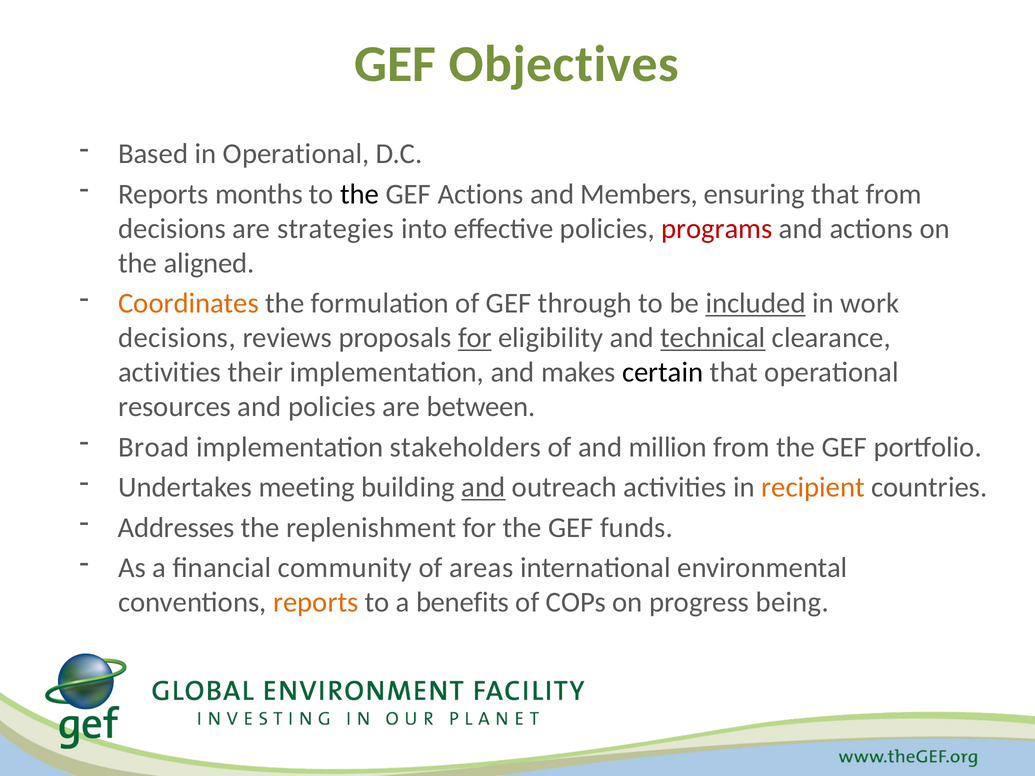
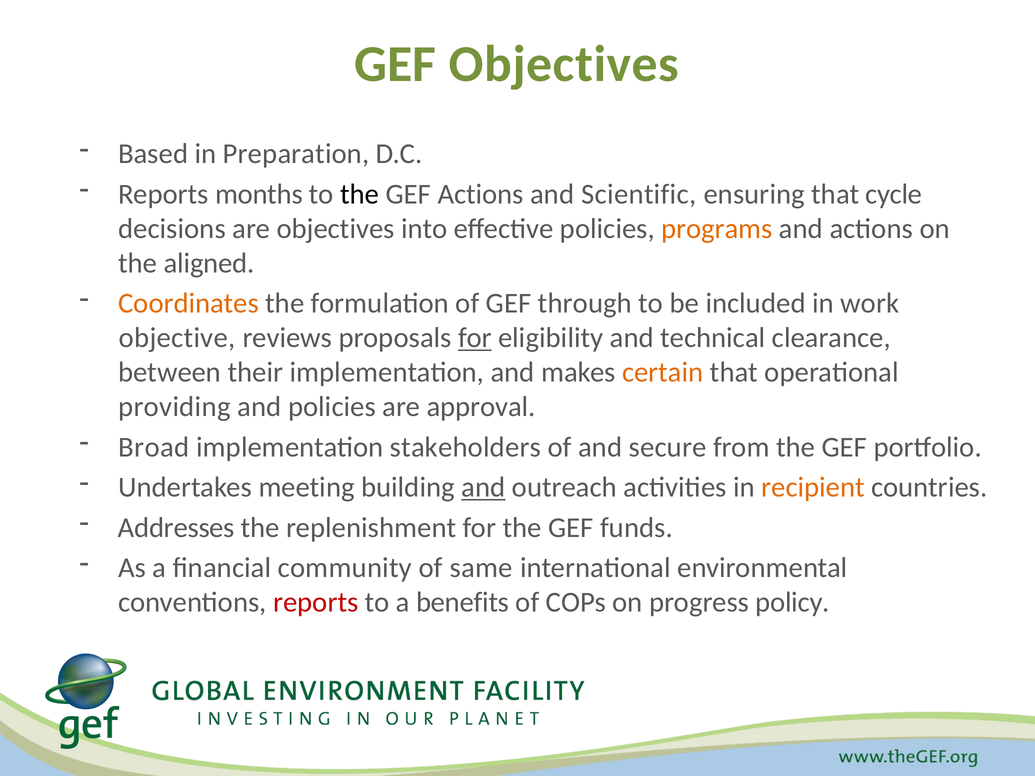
in Operational: Operational -> Preparation (296, 154)
Members: Members -> Scientific (639, 194)
that from: from -> cycle (894, 194)
are strategies: strategies -> objectives (336, 229)
programs colour: red -> orange (717, 229)
included underline: present -> none (756, 303)
decisions: decisions -> objective (177, 338)
technical underline: present -> none (713, 338)
activities: activities -> between (170, 372)
certain colour: black -> orange (663, 372)
resources: resources -> providing (174, 407)
between: between -> approval (481, 407)
million: million -> secure (668, 447)
areas: areas -> same (481, 568)
reports colour: orange -> red (316, 602)
being: being -> policy (793, 602)
